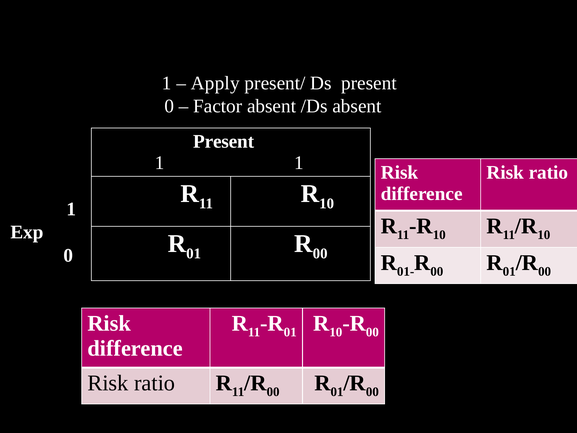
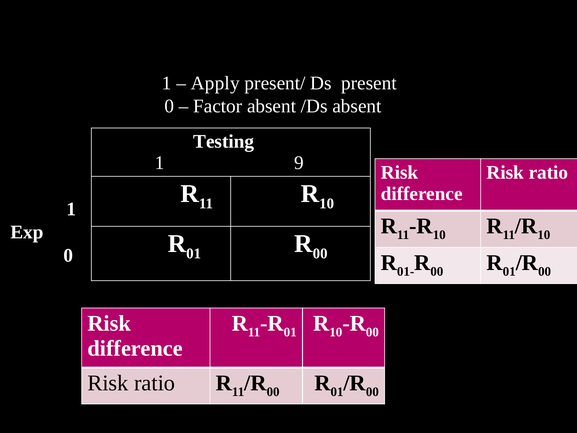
Present: Present -> Testing (224, 142)
1 1: 1 -> 9 (299, 163)
